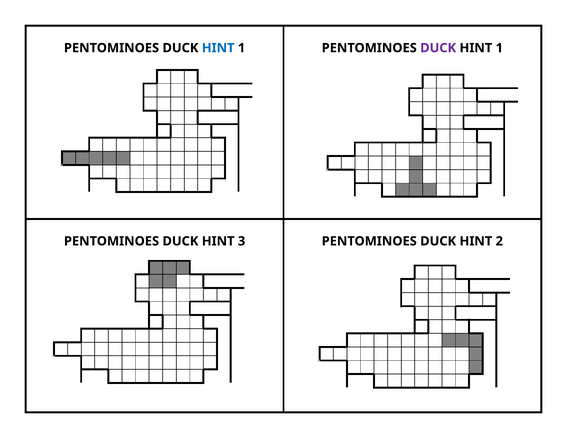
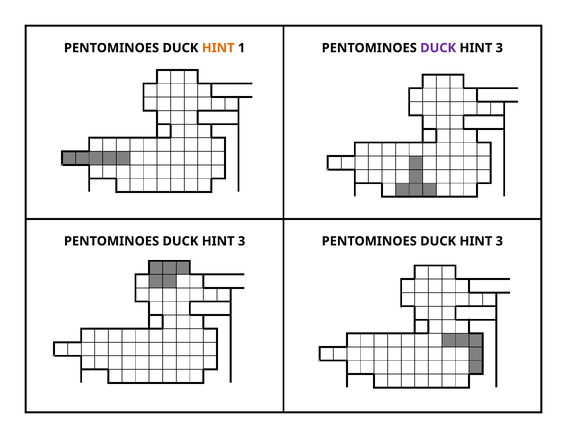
HINT colour: blue -> orange (218, 48)
1: 1 -> 3 (499, 48)
2: 2 -> 3 (499, 241)
